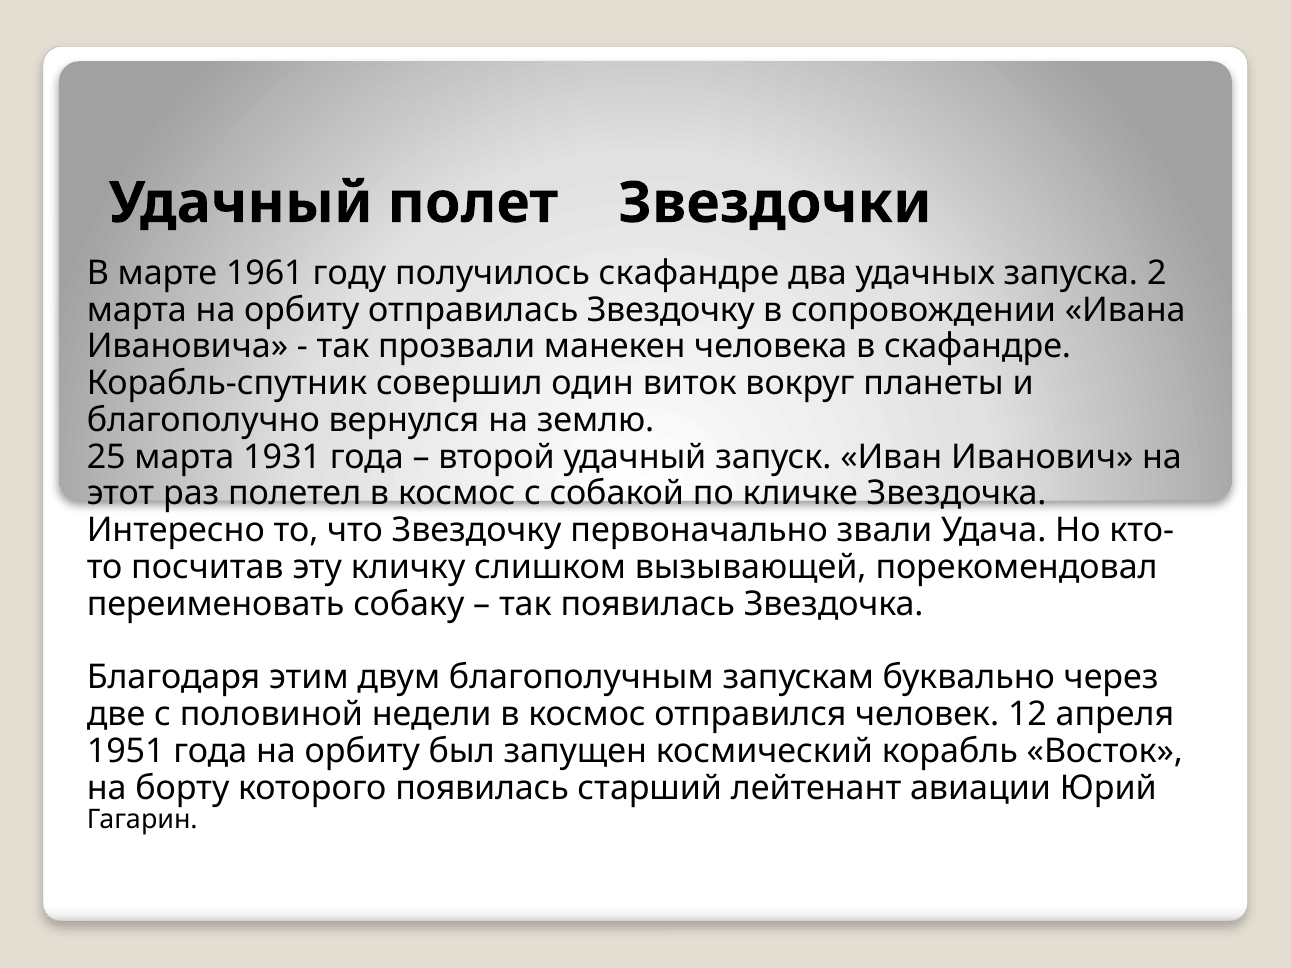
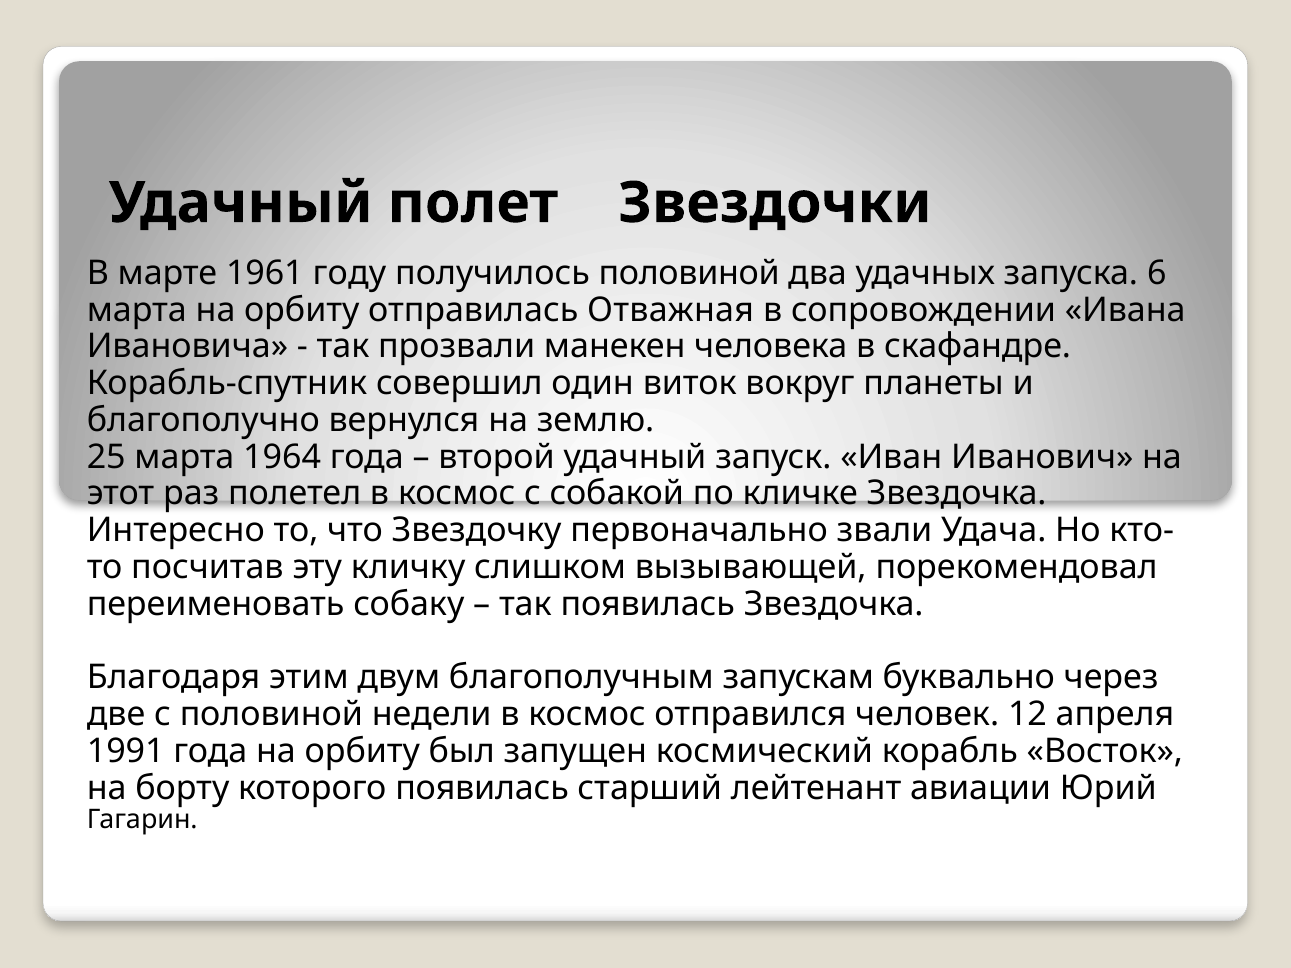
получилось скафандре: скафандре -> половиной (689, 273)
2: 2 -> 6 (1157, 273)
отправилась Звездочку: Звездочку -> Отважная (671, 310)
1931: 1931 -> 1964 (282, 457)
1951: 1951 -> 1991 (126, 751)
